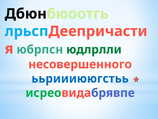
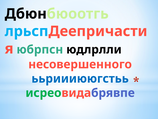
юдлрлли colour: green -> black (94, 49)
